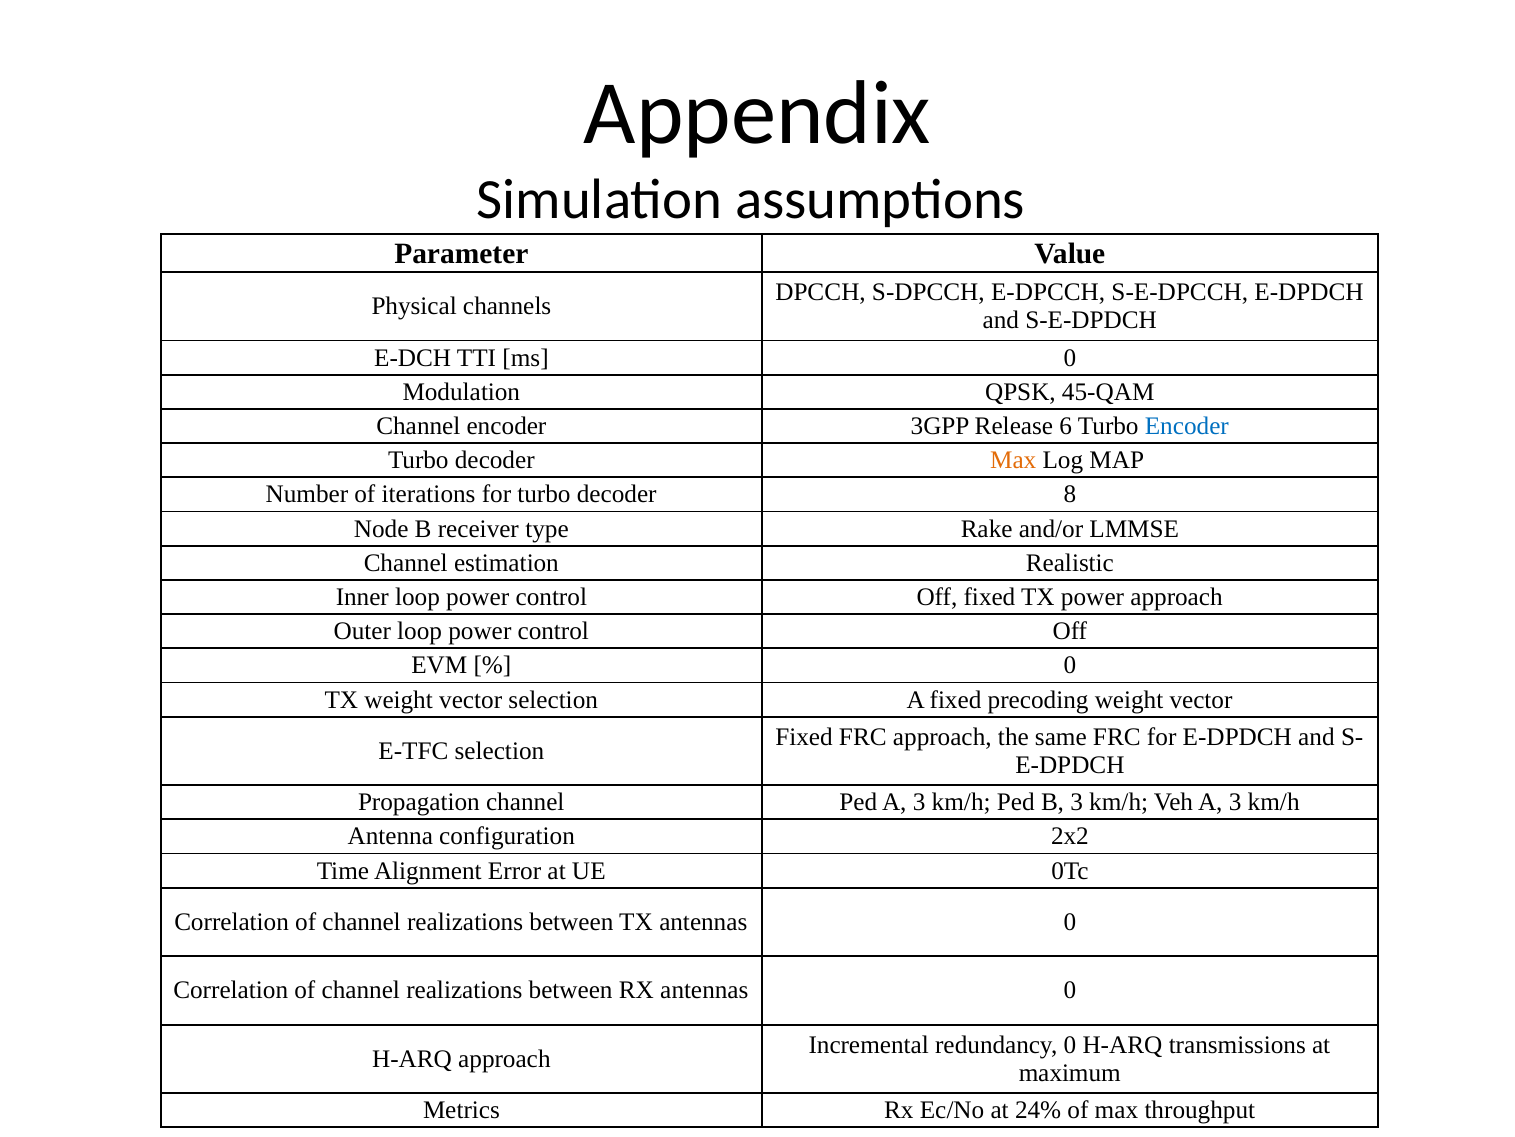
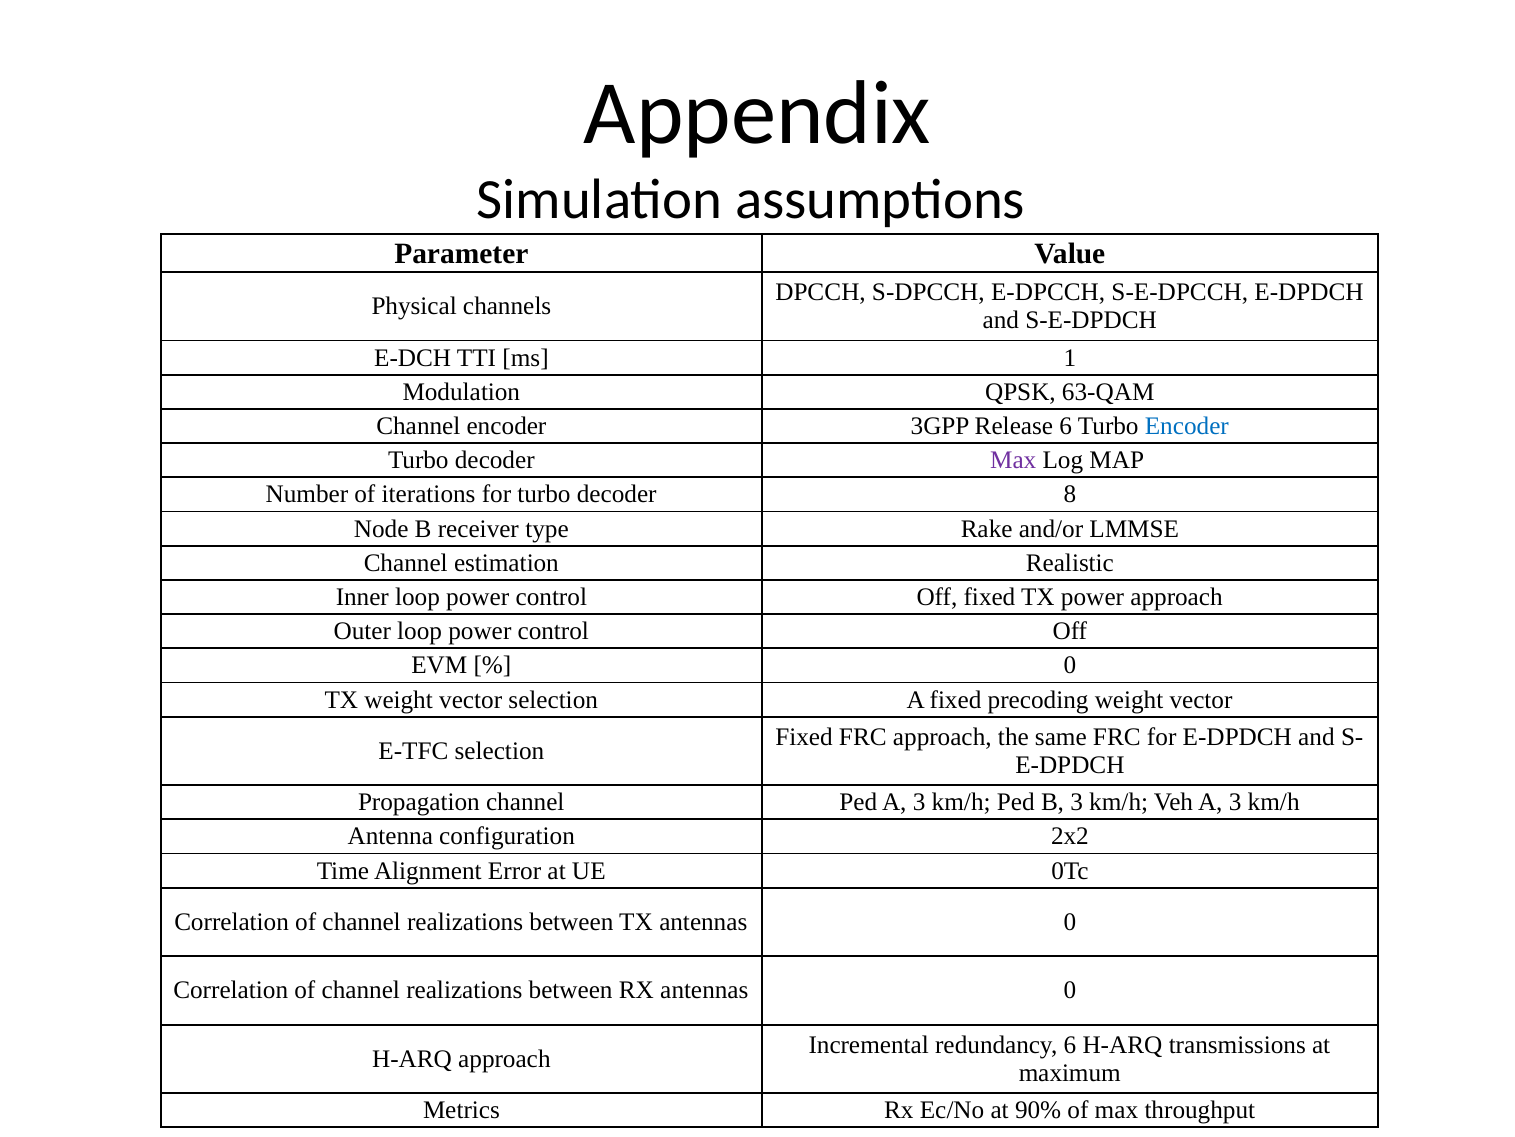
ms 0: 0 -> 1 (1070, 357)
45-QAM: 45-QAM -> 63-QAM (1108, 392)
Max colour: orange -> purple (1013, 460)
redundancy 0: 0 -> 6 (1070, 1044)
24%: 24% -> 90% (1038, 1110)
